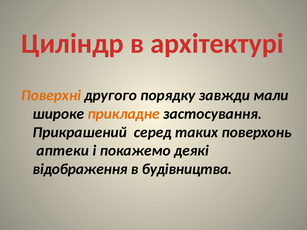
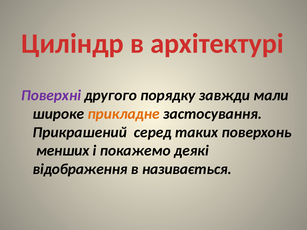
Поверхні colour: orange -> purple (51, 96)
аптеки: аптеки -> менших (63, 151)
будівництва: будівництва -> називається (187, 169)
